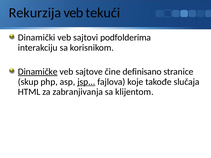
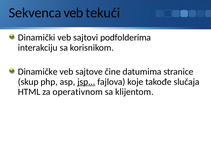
Rekurzija: Rekurzija -> Sekvenca (35, 13)
Dinamičke underline: present -> none (38, 72)
definisano: definisano -> datumima (142, 72)
zabranjivanja: zabranjivanja -> operativnom (78, 92)
